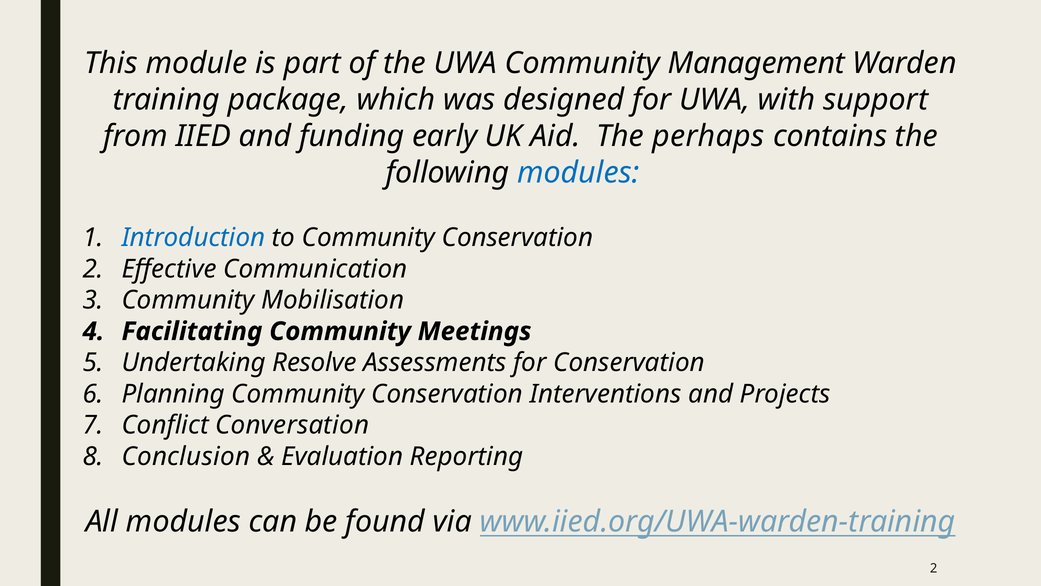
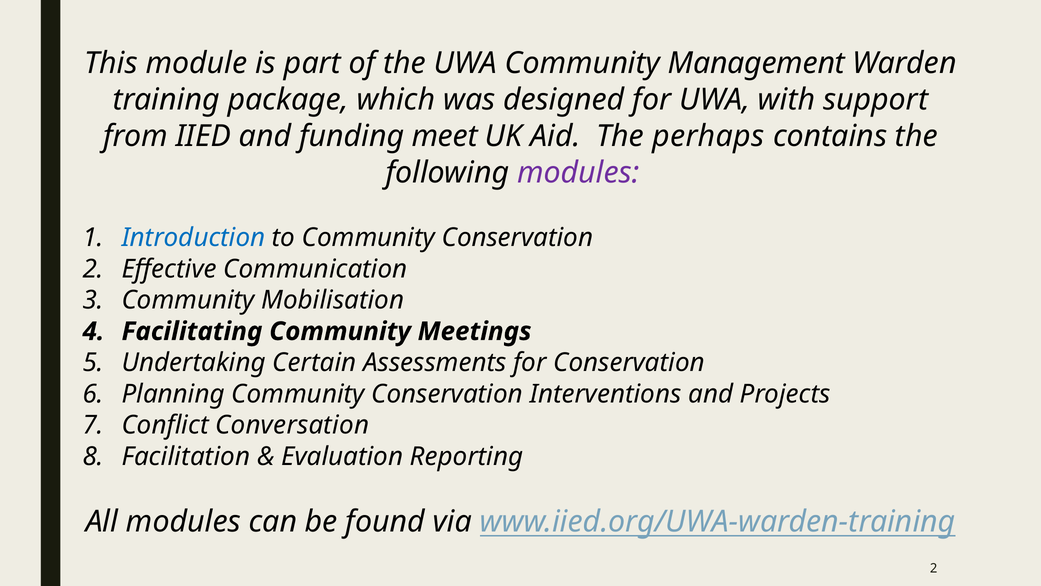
early: early -> meet (445, 136)
modules colour: blue -> purple (578, 173)
Resolve: Resolve -> Certain (314, 362)
Conclusion: Conclusion -> Facilitation (186, 456)
